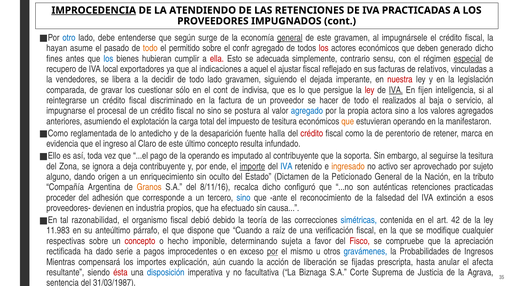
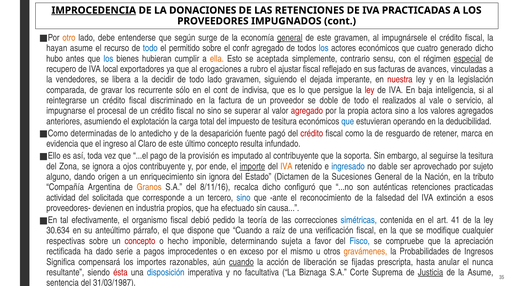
ATENDIENDO: ATENDIENDO -> DONACIONES (203, 10)
otro colour: blue -> orange (69, 38)
pasado: pasado -> recurso (117, 48)
todo colour: orange -> blue (150, 48)
los colour: red -> blue (324, 48)
deben: deben -> cuatro (427, 48)
fines: fines -> hubo (55, 59)
ella colour: red -> orange (217, 59)
adecuada: adecuada -> aceptada (273, 59)
indicaciones: indicaciones -> erogaciones (220, 69)
aquel: aquel -> rubro (259, 69)
relativos: relativos -> avances (433, 69)
cuestionar: cuestionar -> recurrente (155, 90)
IVA underline: present -> none (396, 90)
fijen: fijen -> baja (425, 90)
hacer: hacer -> doble (329, 100)
baja: baja -> vale (436, 100)
postura: postura -> superar (248, 111)
agregado colour: blue -> red (307, 111)
que colour: orange -> blue (348, 121)
manifestaron: manifestaron -> deducibilidad (469, 121)
reglamentada: reglamentada -> determinadas (94, 133)
halla: halla -> pagó (277, 133)
perentorio: perentorio -> resguardo (403, 133)
la operando: operando -> provisión (204, 156)
deja: deja -> ojos (130, 166)
IVA colour: blue -> orange (286, 166)
ingresado colour: orange -> blue (348, 166)
activo: activo -> dable (388, 166)
sin oculto: oculto -> ignora (219, 177)
Peticionado: Peticionado -> Sucesiones (352, 177)
proceder: proceder -> actividad (61, 197)
adhesión: adhesión -> solicitada (108, 197)
razonabilidad: razonabilidad -> efectivamente (96, 220)
debido: debido -> pedido (224, 220)
42: 42 -> 41 (456, 220)
11.983: 11.983 -> 30.634 (58, 230)
Fisco colour: red -> blue (360, 241)
por underline: present -> none (272, 251)
gravámenes colour: blue -> orange (365, 251)
Mientras: Mientras -> Significa (61, 262)
explicación: explicación -> razonables (189, 262)
cuando underline: none -> present (241, 262)
afecta: afecta -> nunca (483, 262)
Justicia underline: none -> present (431, 272)
la Agrava: Agrava -> Asume (480, 272)
